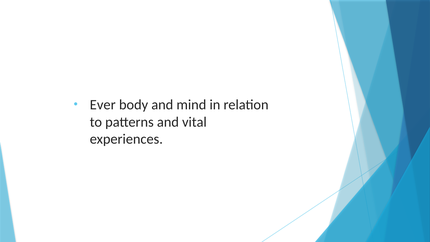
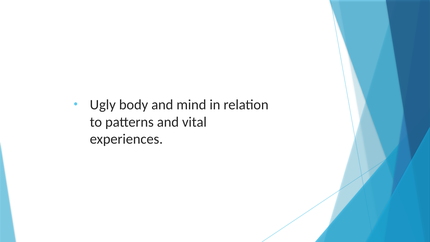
Ever: Ever -> Ugly (103, 105)
